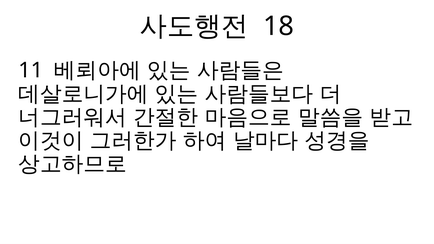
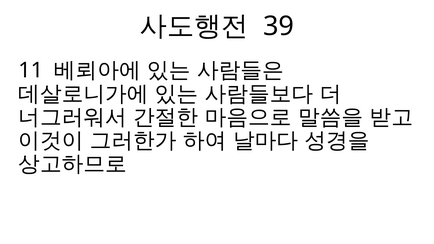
18: 18 -> 39 (279, 26)
